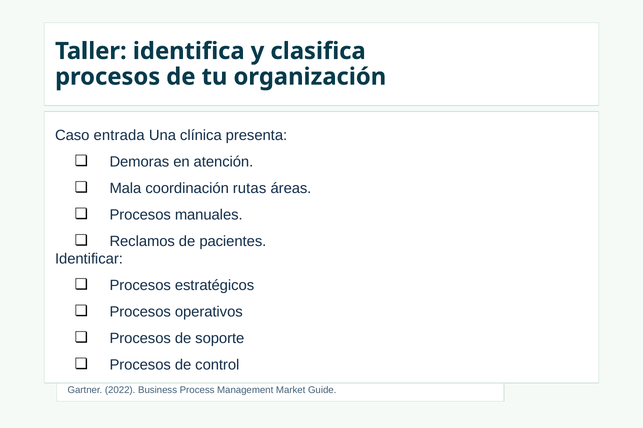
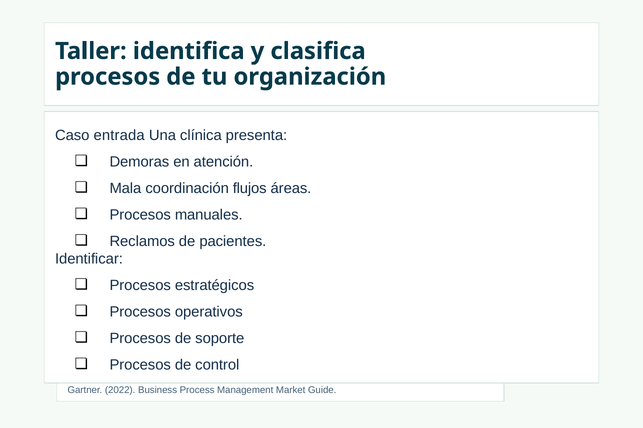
rutas: rutas -> flujos (250, 189)
